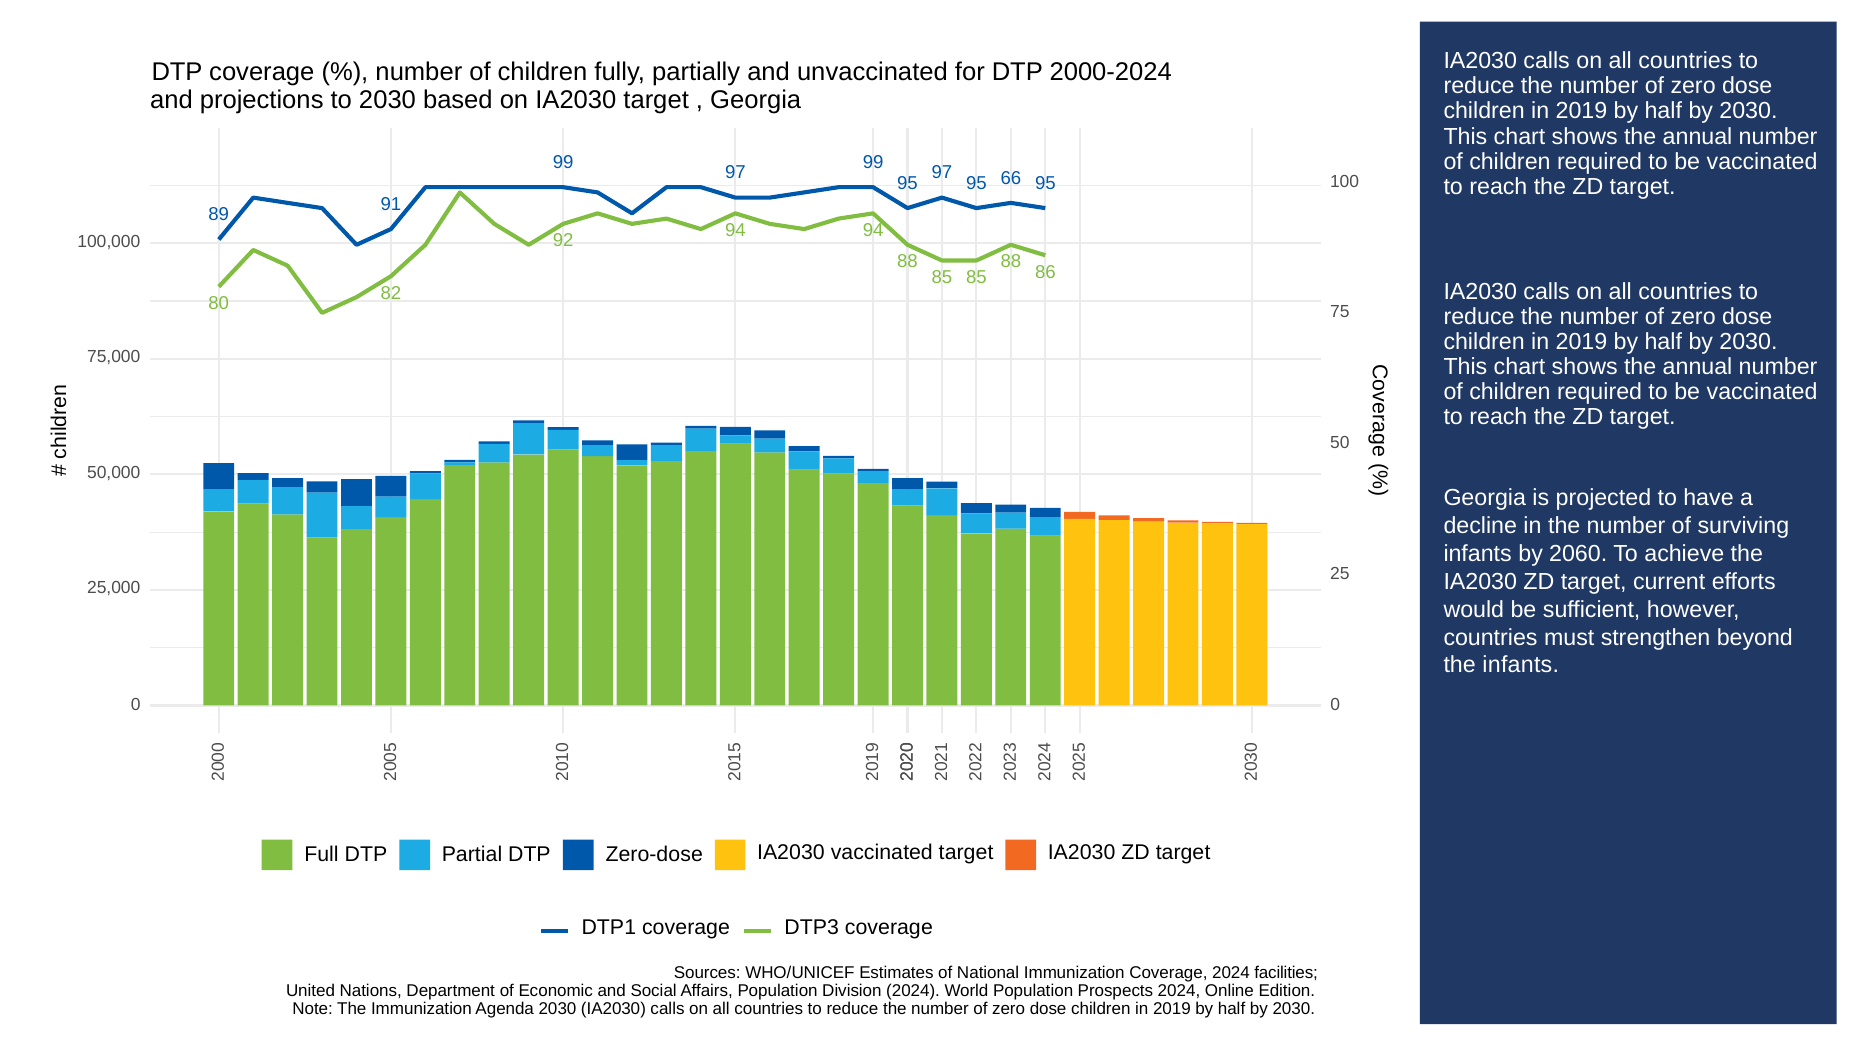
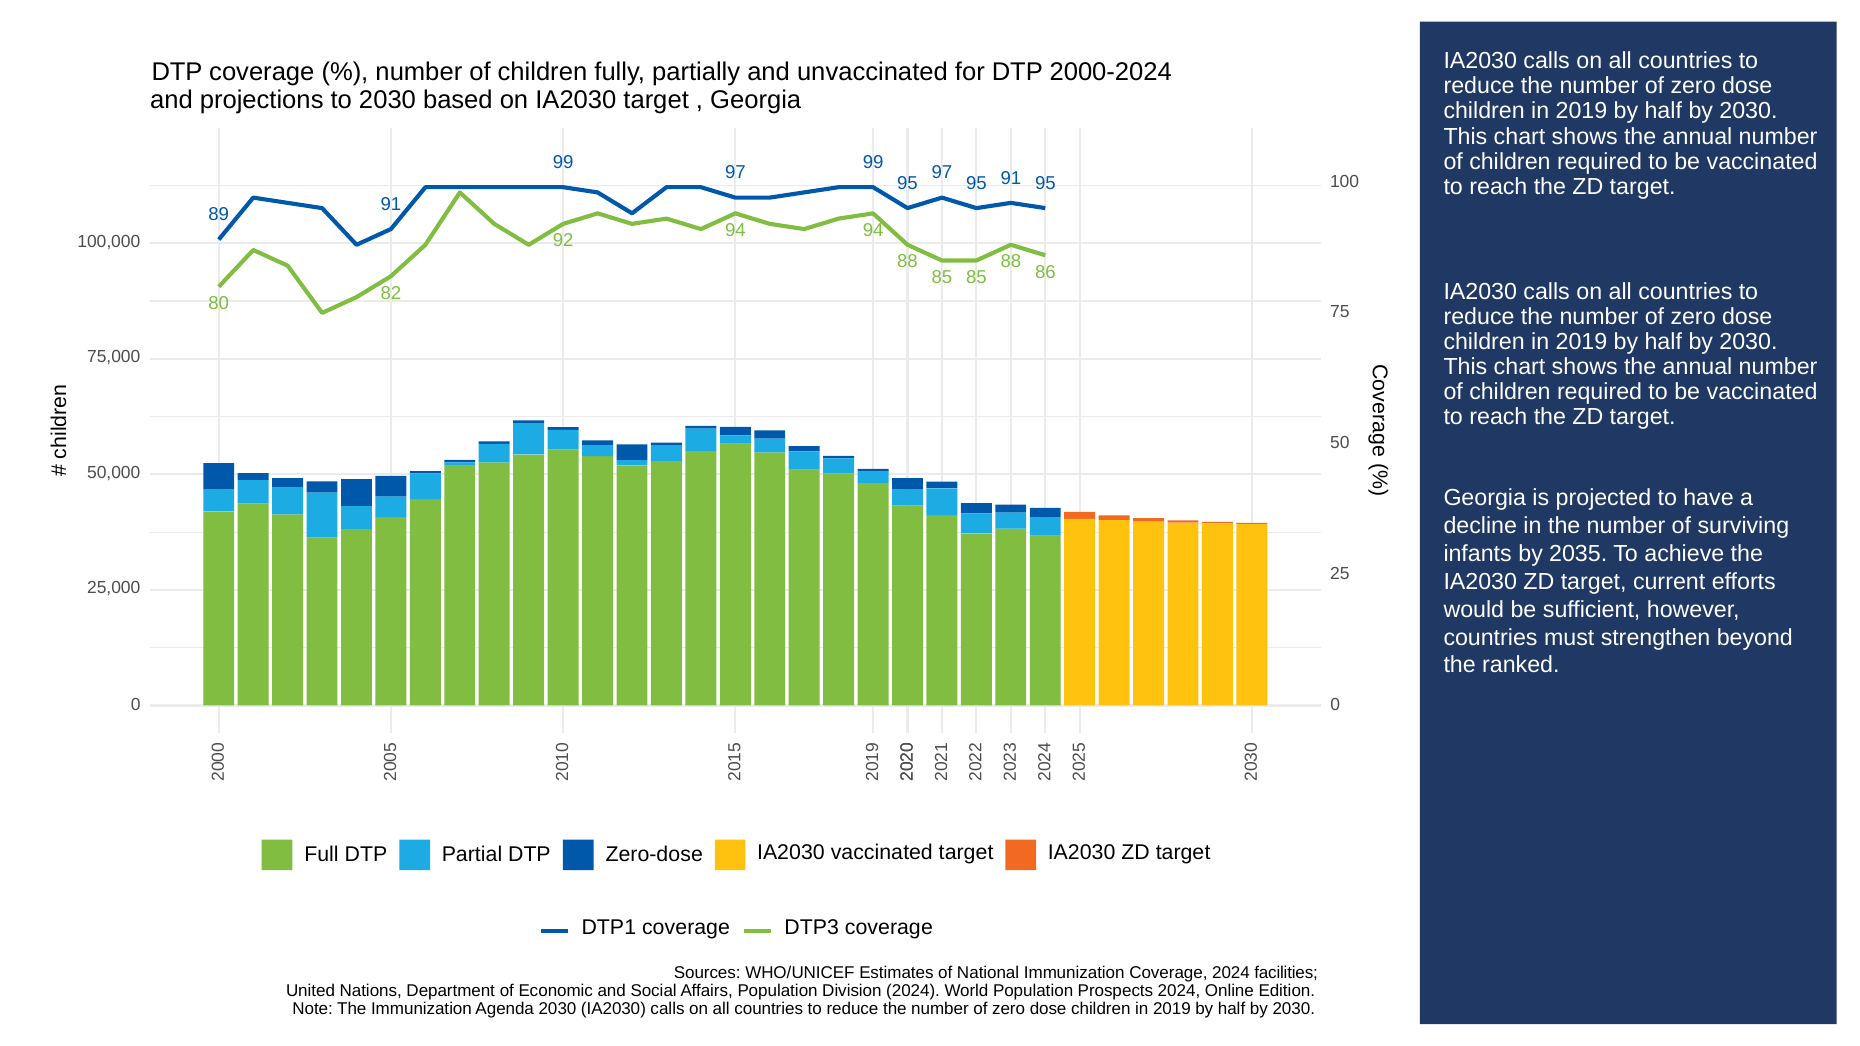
95 66: 66 -> 91 (1011, 178)
2060: 2060 -> 2035 (1578, 554)
the infants: infants -> ranked (1521, 665)
